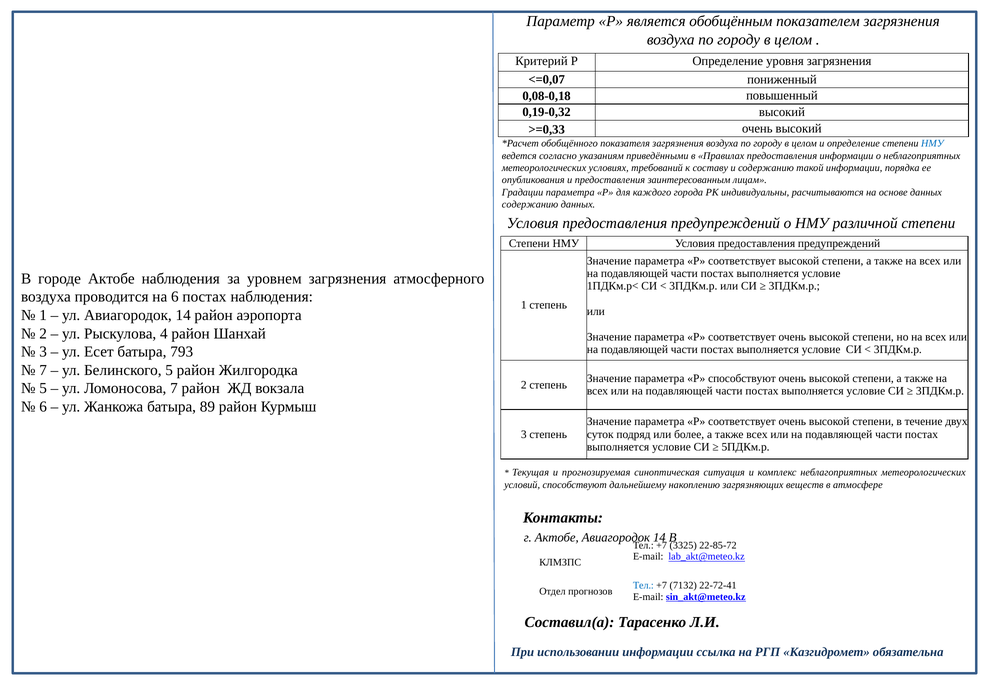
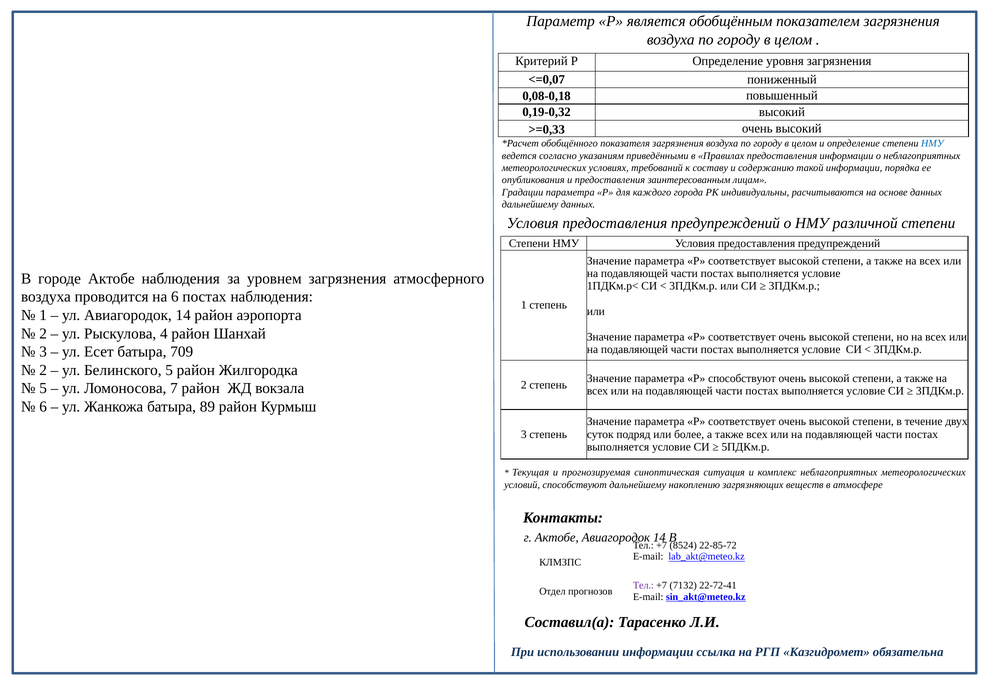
содержанию: содержанию -> дальнейшему (530, 204)
793: 793 -> 709 (182, 352)
7: 7 -> 2 (43, 370)
3325: 3325 -> 8524 (683, 545)
Тел colour: blue -> purple (643, 585)
